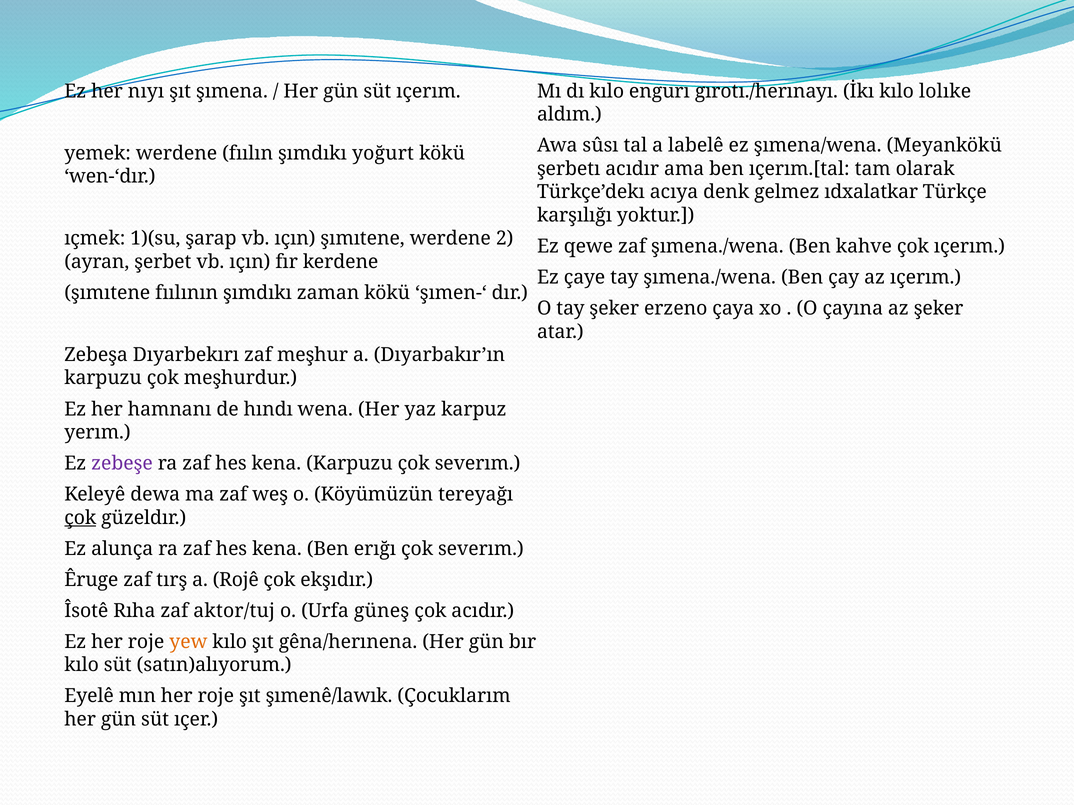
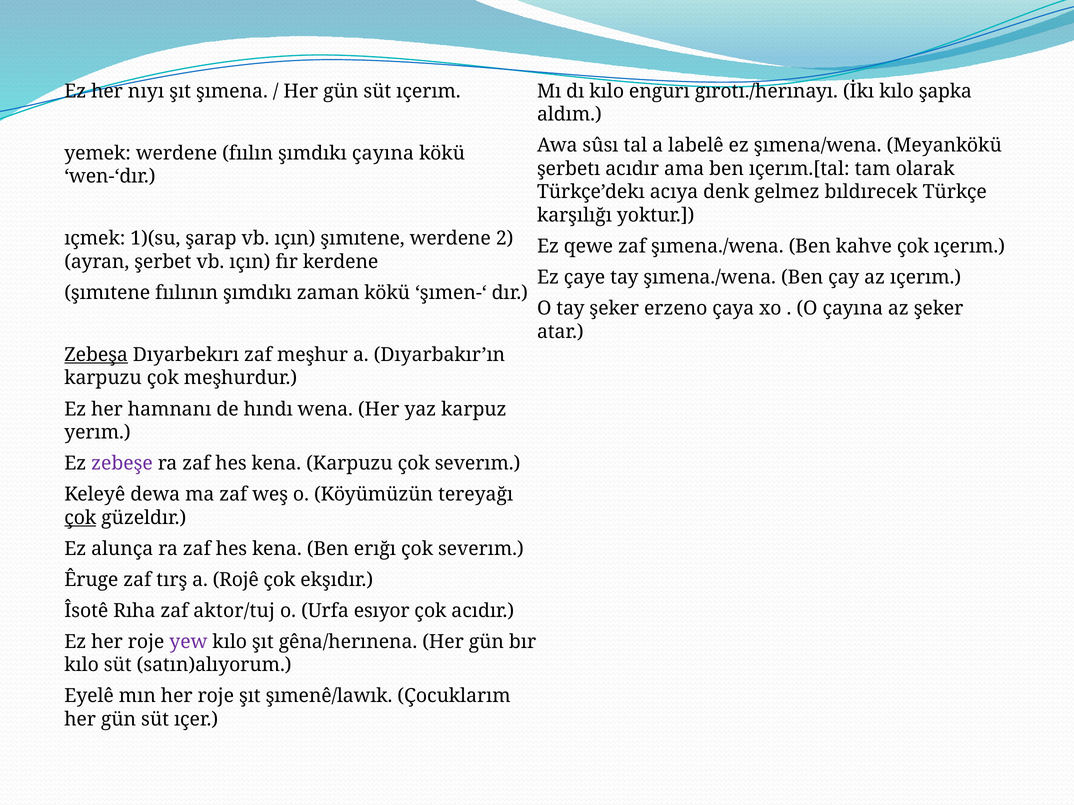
lolıke: lolıke -> şapka (945, 91)
şımdıkı yoğurt: yoğurt -> çayına (383, 153)
ıdxalatkar: ıdxalatkar -> bıldırecek (871, 192)
Zebeşa underline: none -> present (96, 355)
güneş: güneş -> esıyor (382, 611)
yew colour: orange -> purple (188, 642)
